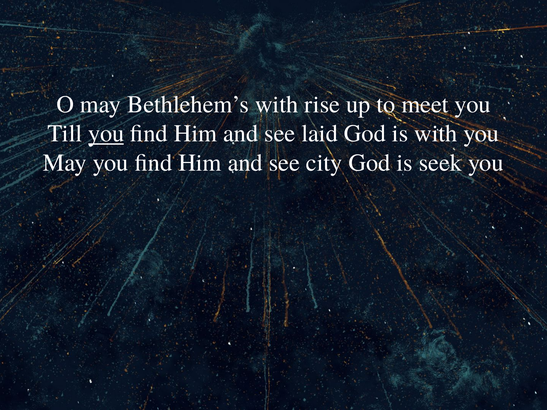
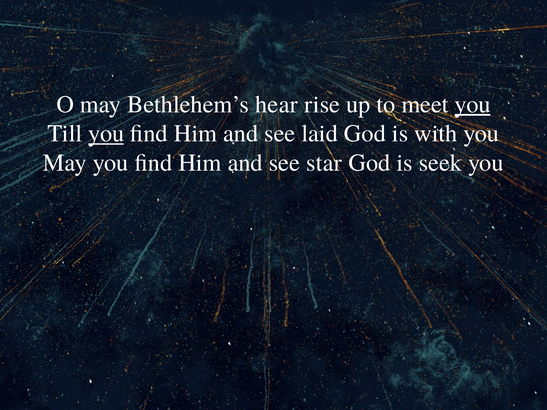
Bethlehem’s with: with -> hear (277, 104)
you underline: none -> present (473, 104)
city: city -> star (324, 163)
